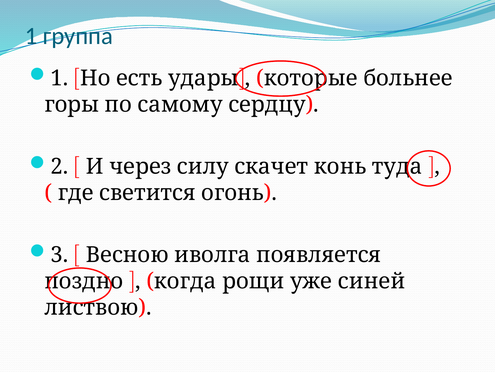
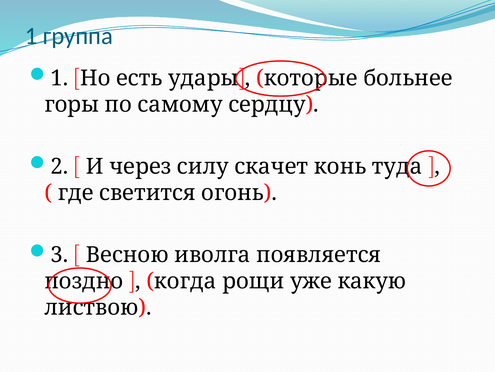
синей: синей -> какую (372, 281)
